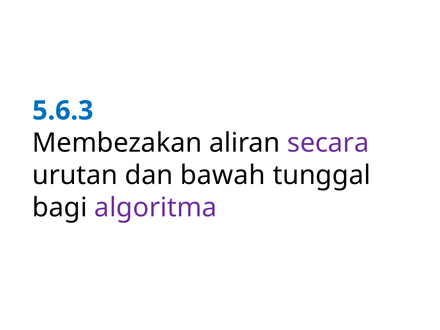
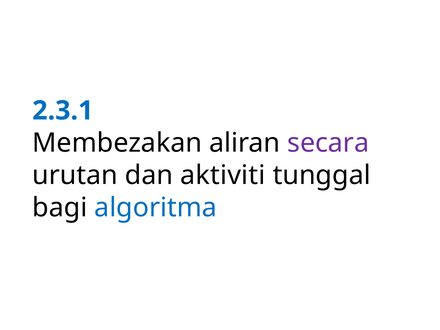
5.6.3: 5.6.3 -> 2.3.1 (63, 111)
bawah: bawah -> aktiviti (223, 175)
algoritma colour: purple -> blue (156, 208)
